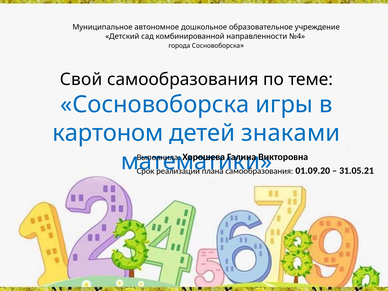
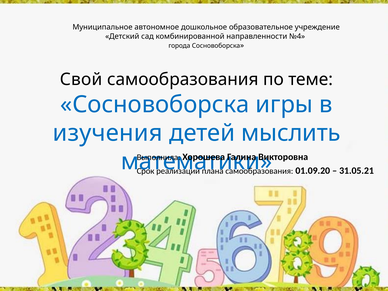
картоном: картоном -> изучения (108, 133)
знаками: знаками -> мыслить (291, 133)
